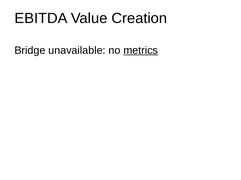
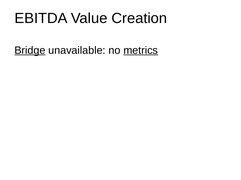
Bridge underline: none -> present (30, 51)
